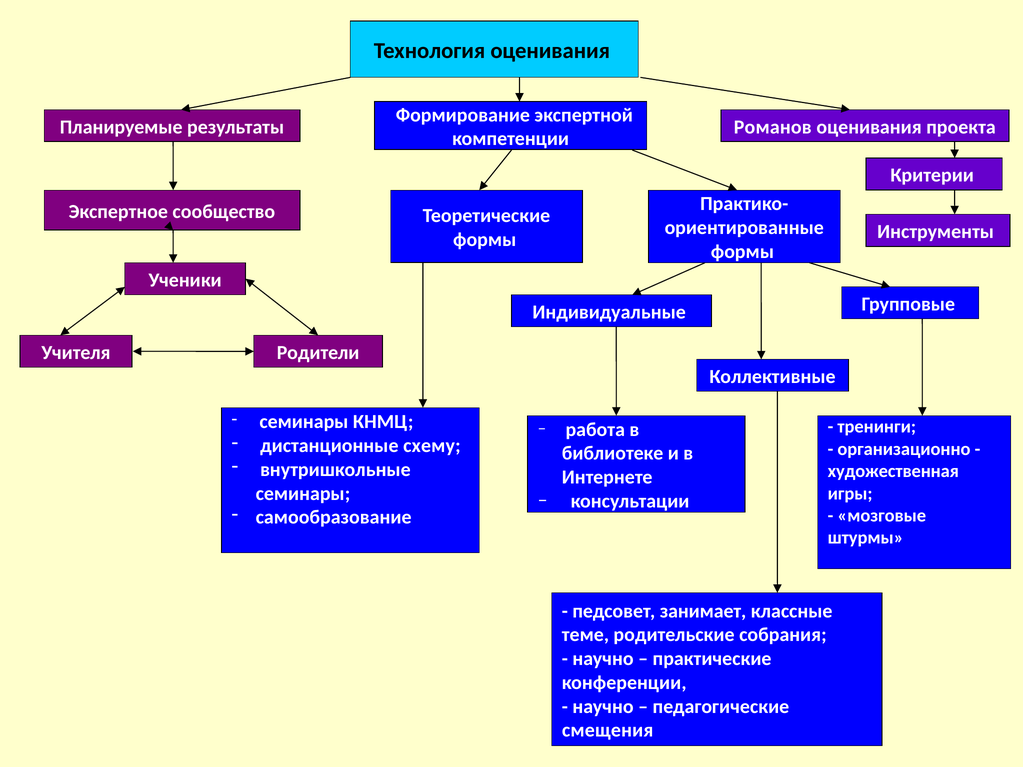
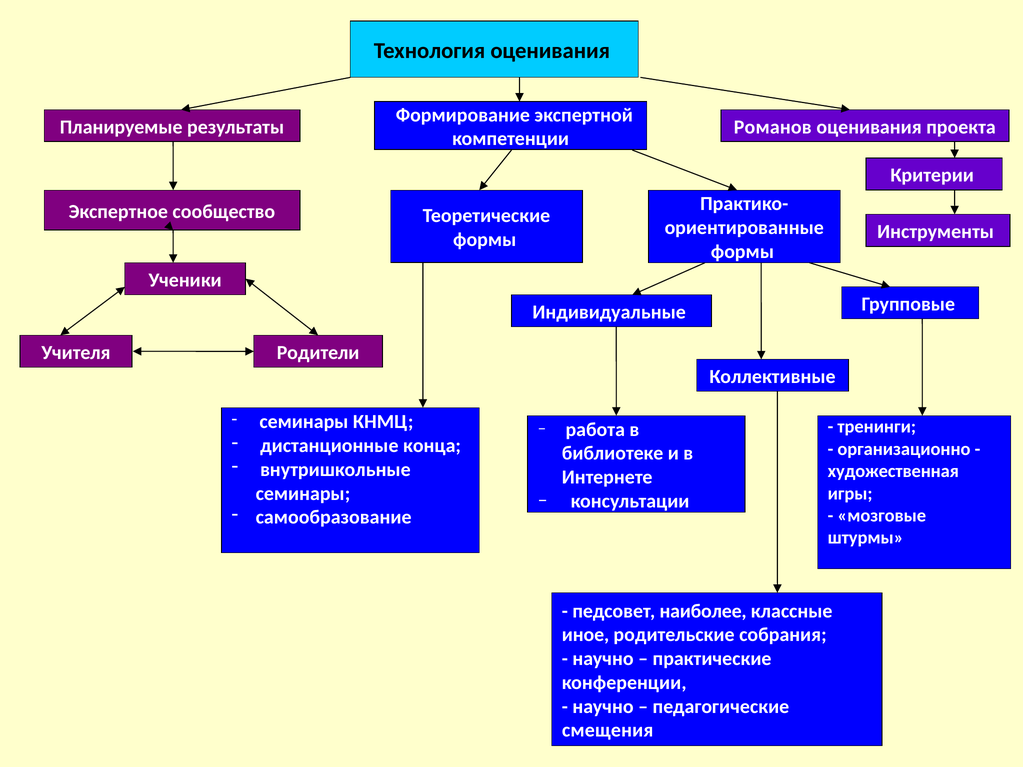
схему: схему -> конца (432, 446)
занимает: занимает -> наиболее (703, 611)
теме: теме -> иное (586, 635)
